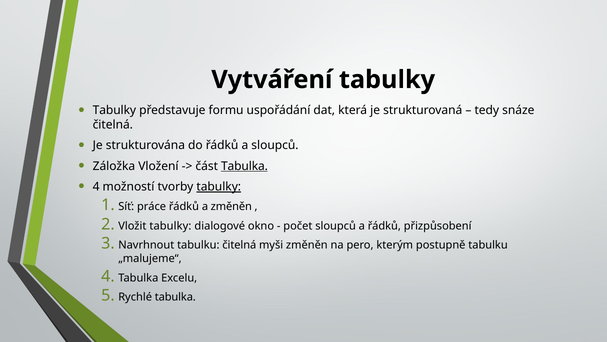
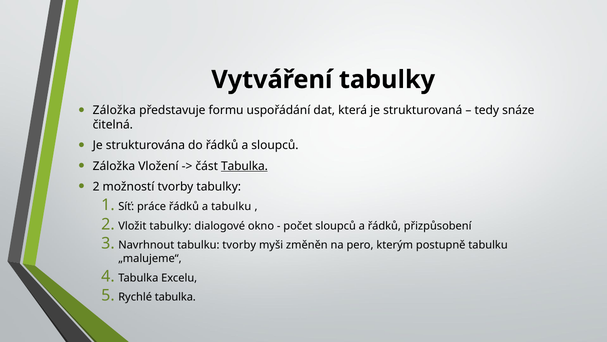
Tabulky: Tabulky -> Záložka (114, 110)
4: 4 -> 2 (96, 186)
tabulky underline: present -> none (219, 186)
a změněn: změněn -> tabulku (231, 206)
tabulku čitelná: čitelná -> tvorby (239, 245)
